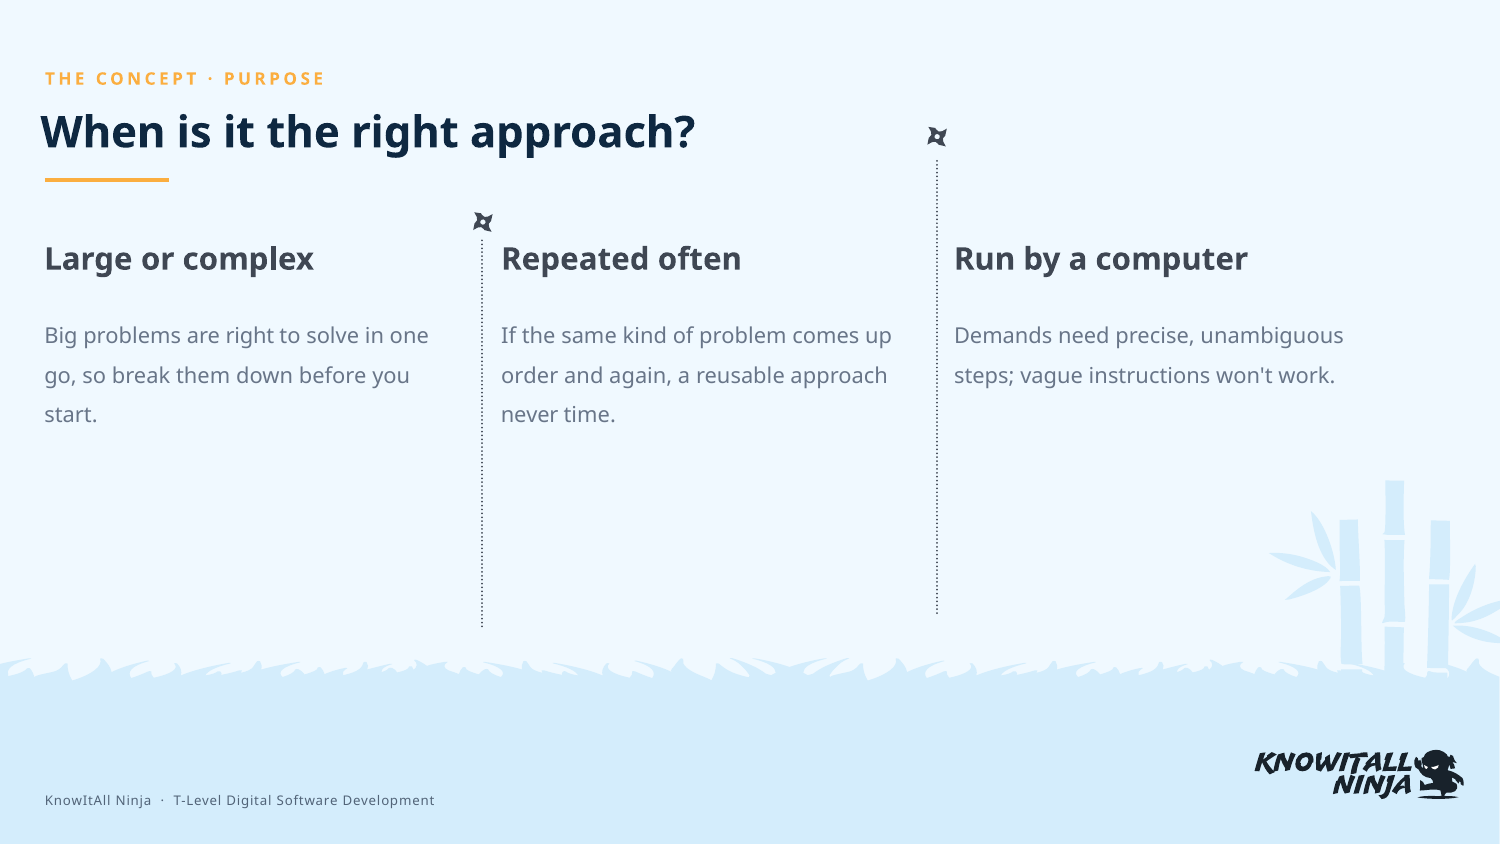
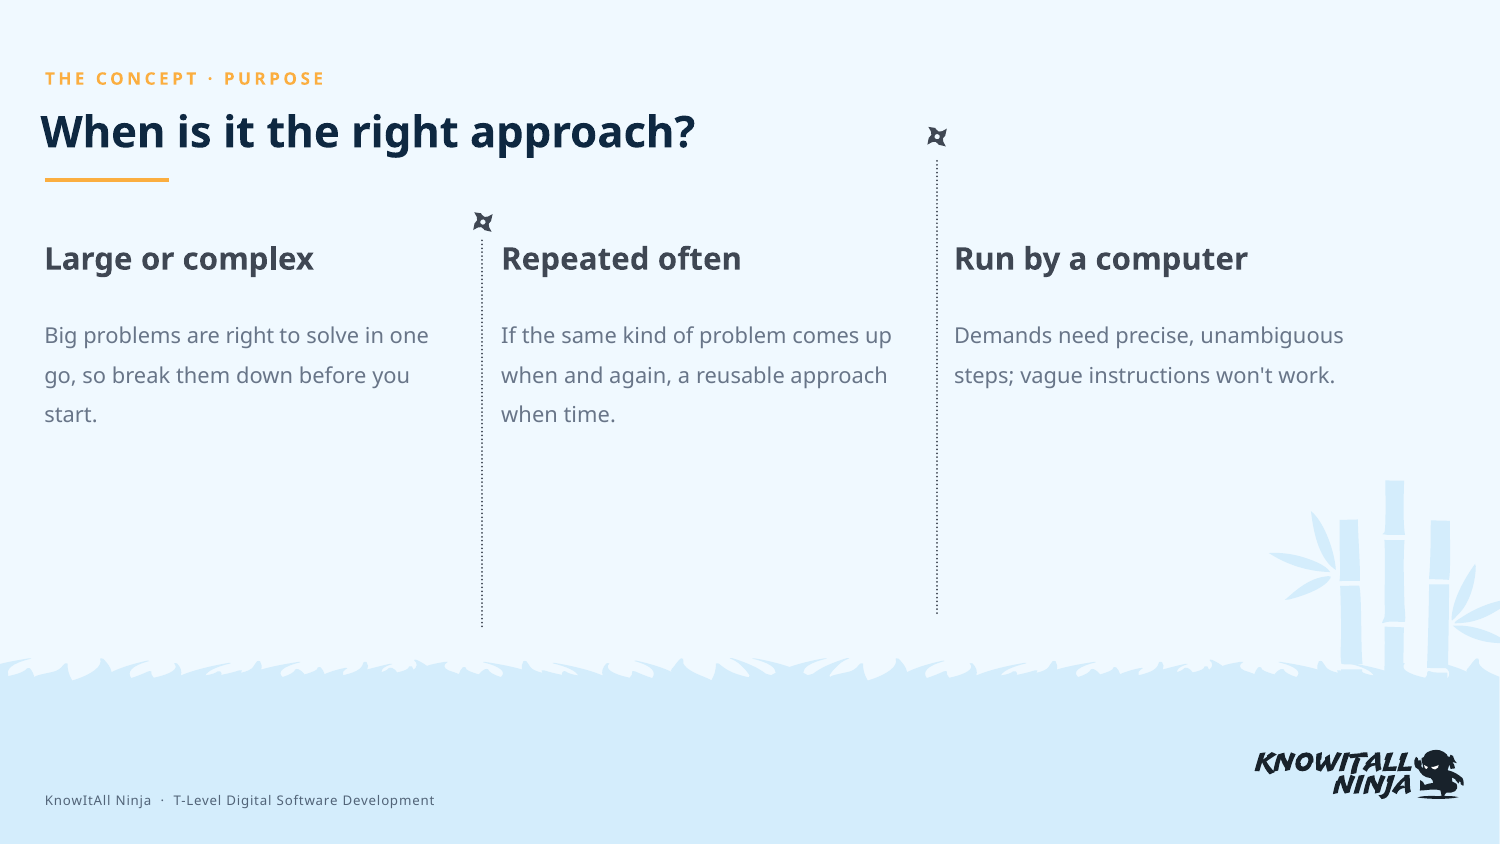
order: order -> when (530, 376)
never: never -> when (530, 415)
